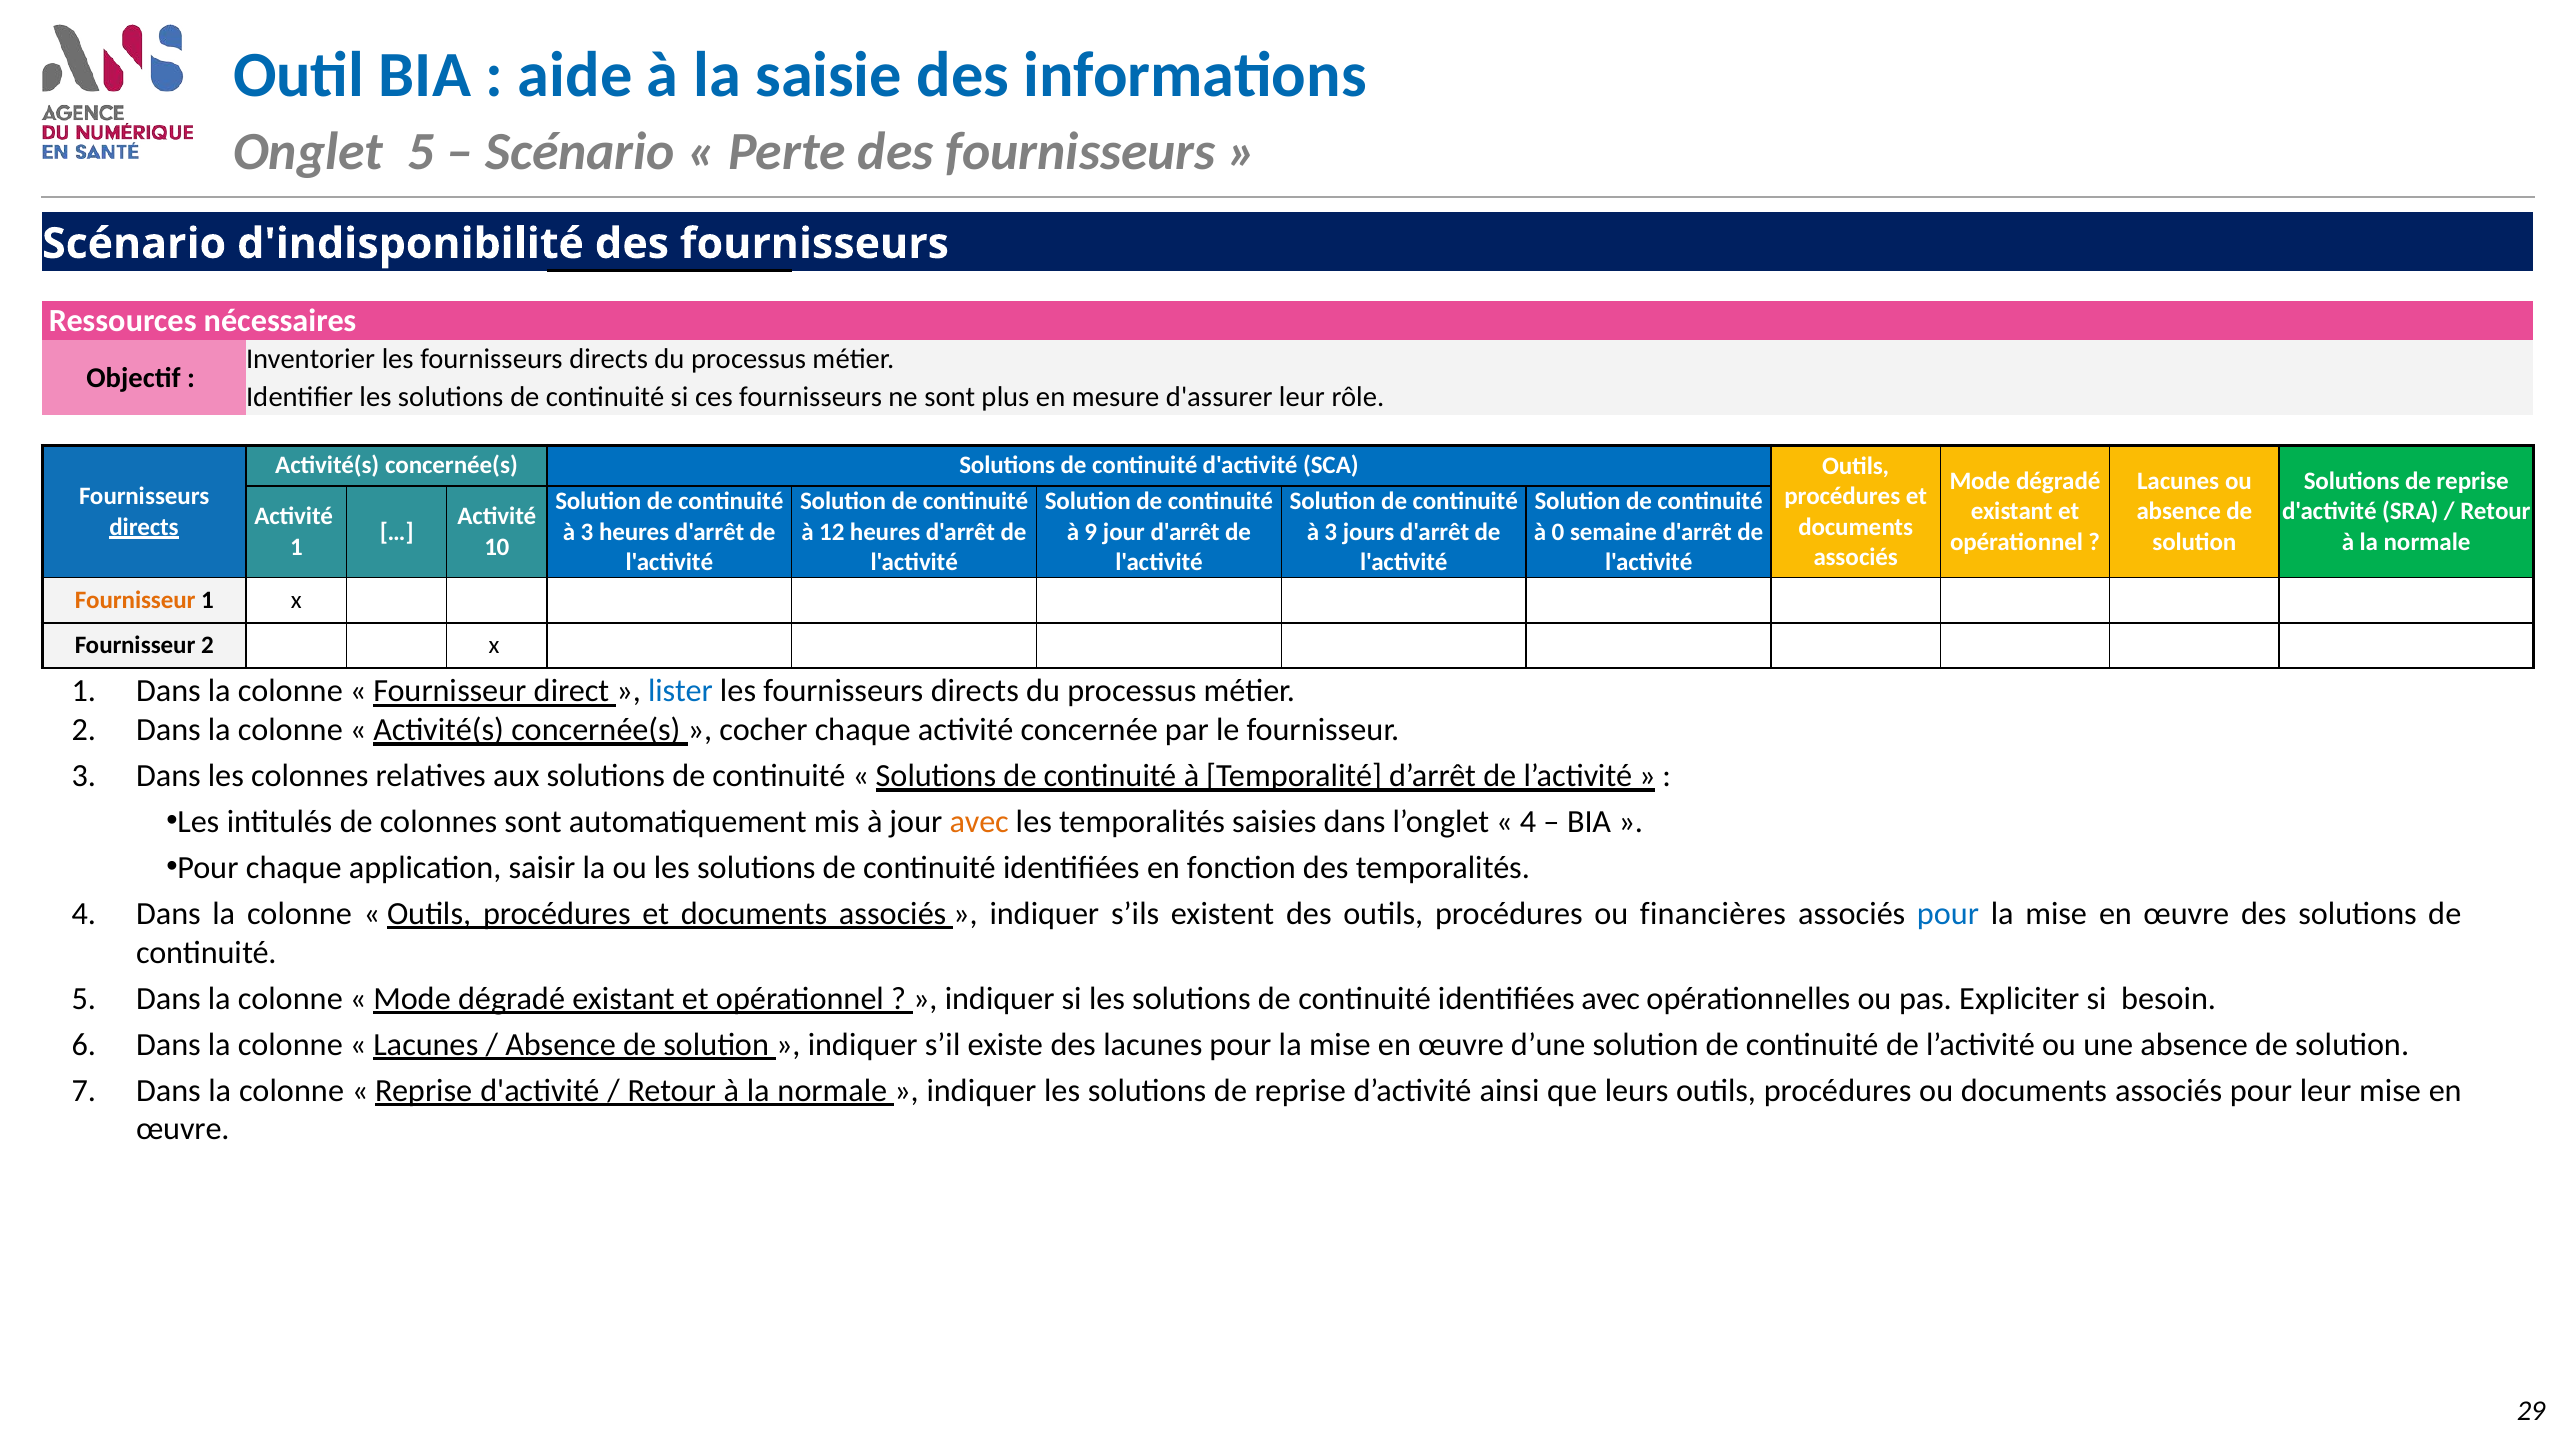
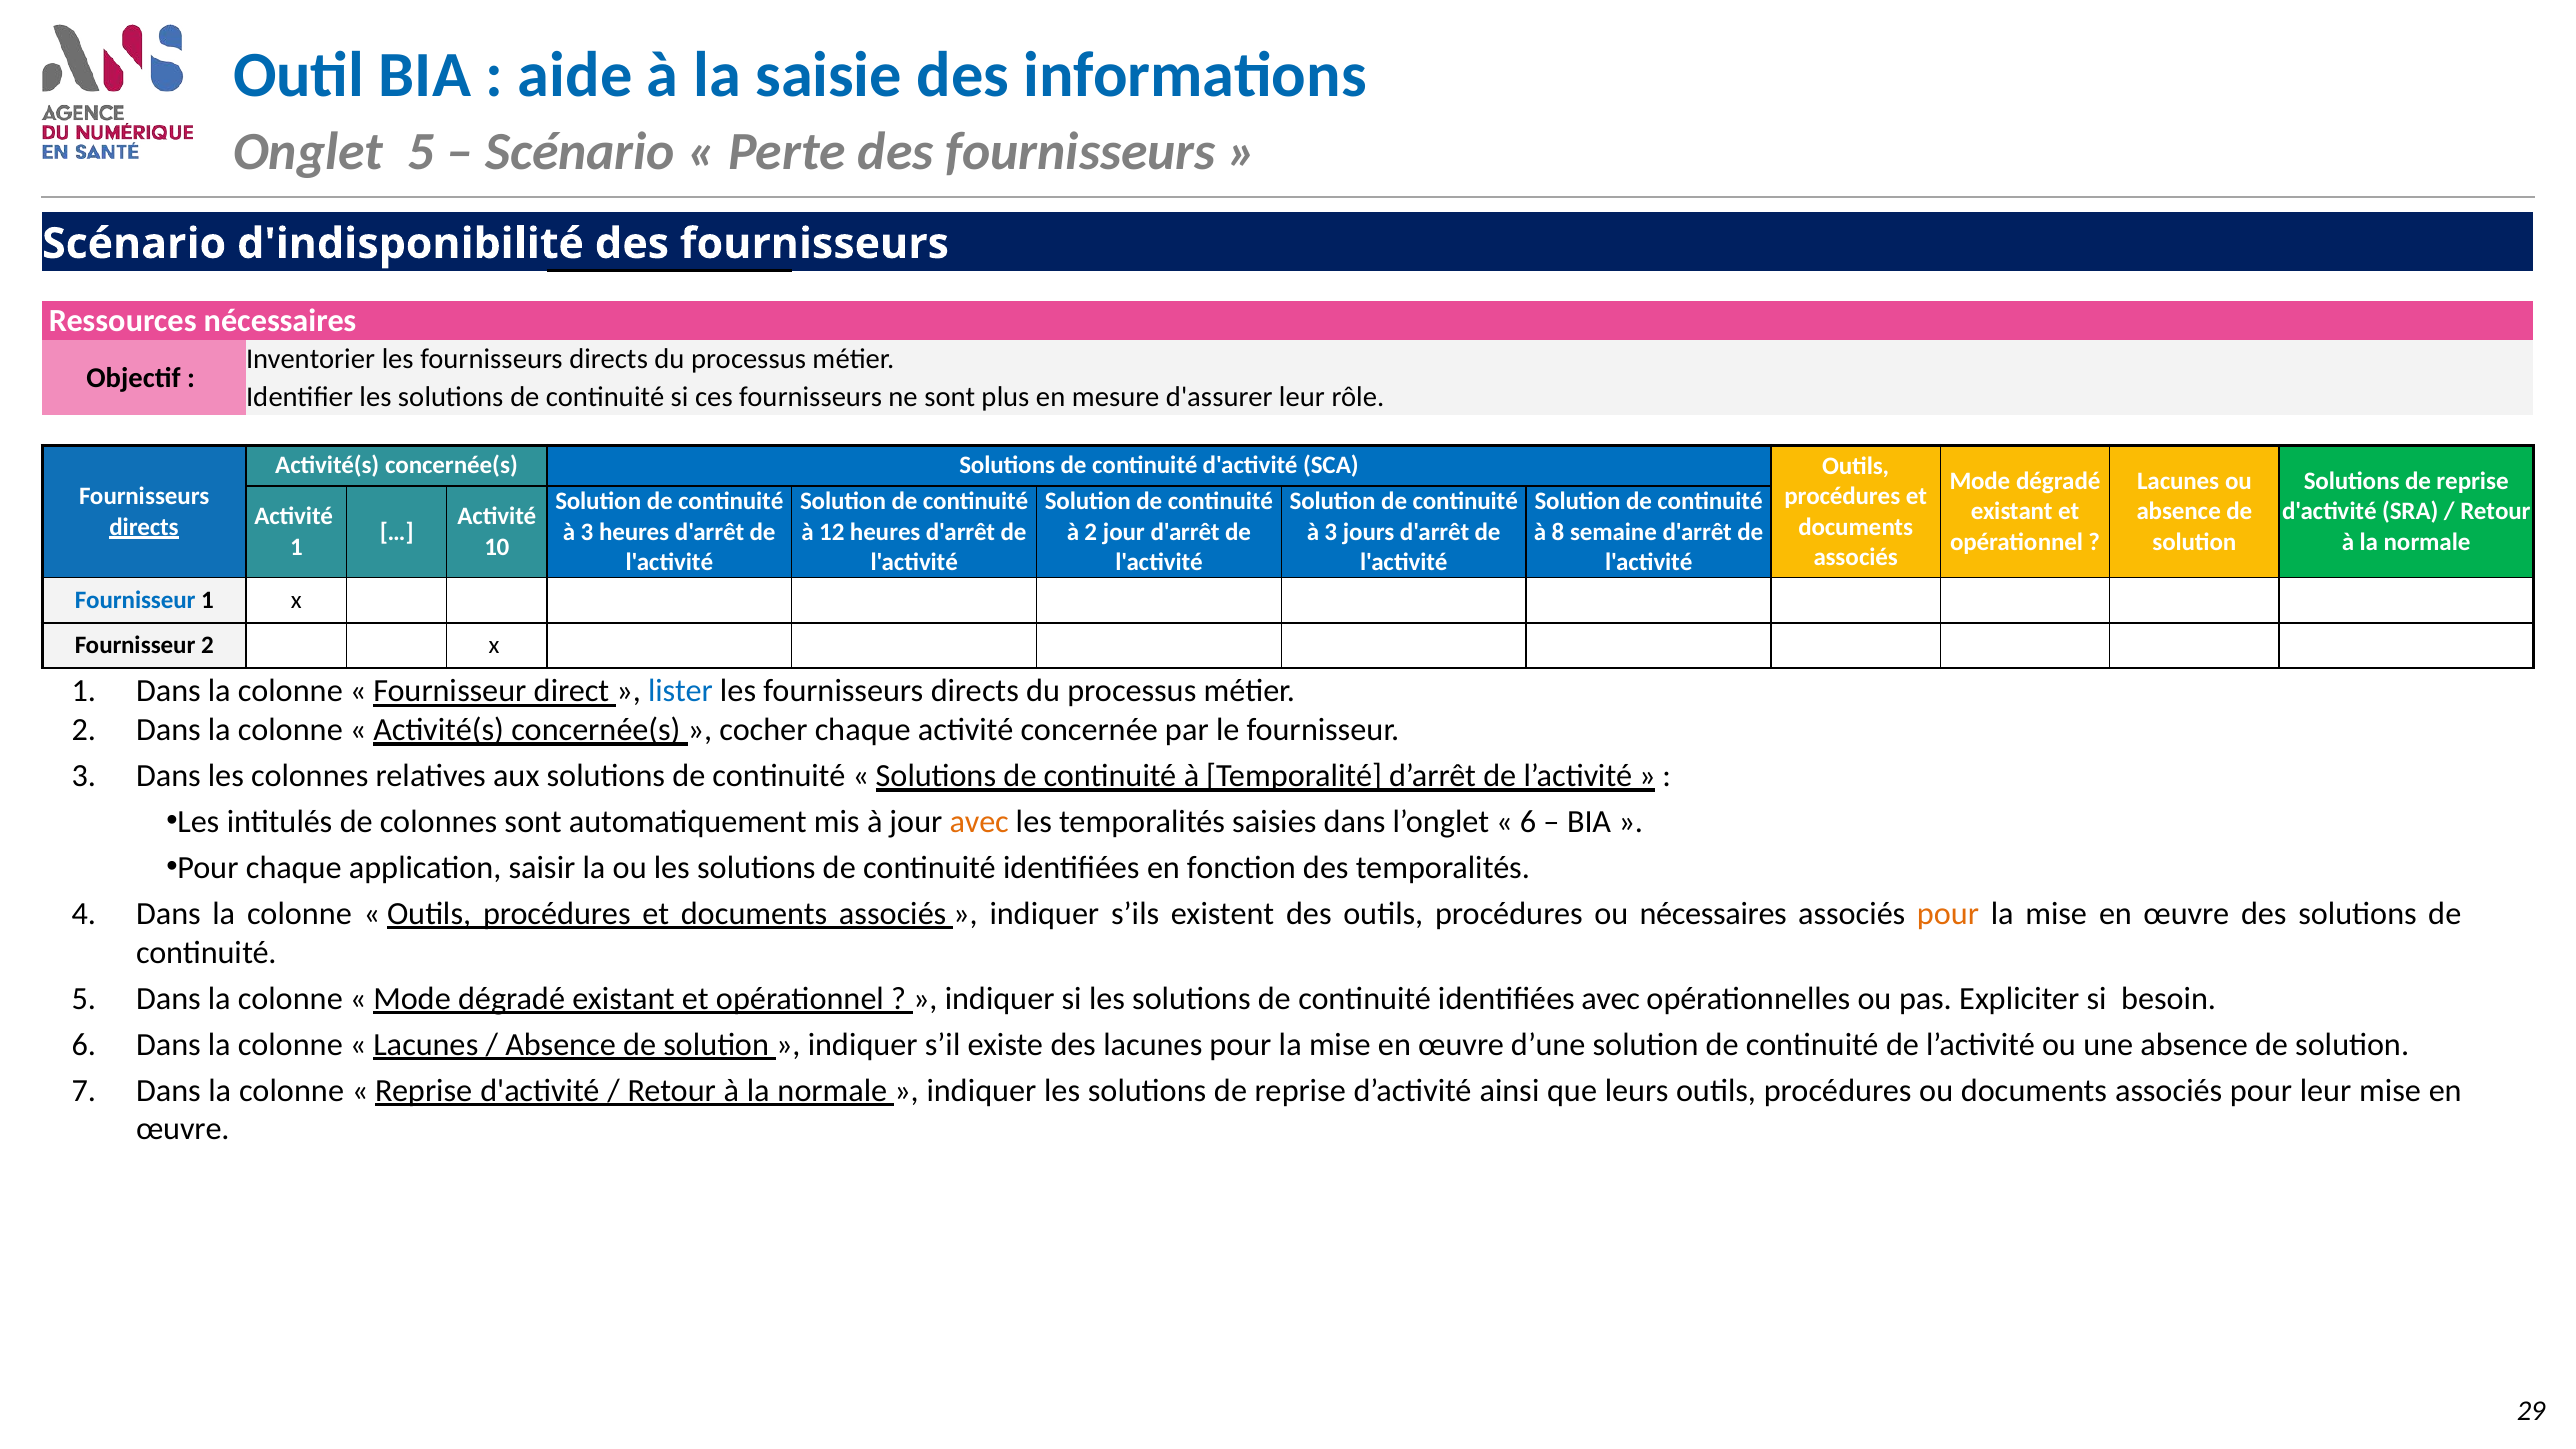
à 9: 9 -> 2 (1091, 532)
0: 0 -> 8 (1558, 532)
Fournisseur colour: orange -> blue (135, 600)
4: 4 -> 6 (1528, 822)
ou financières: financières -> nécessaires (1713, 914)
pour colour: blue -> orange (1948, 914)
